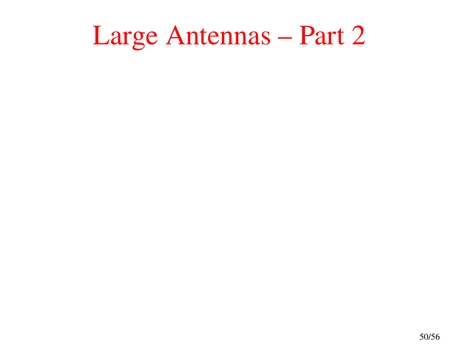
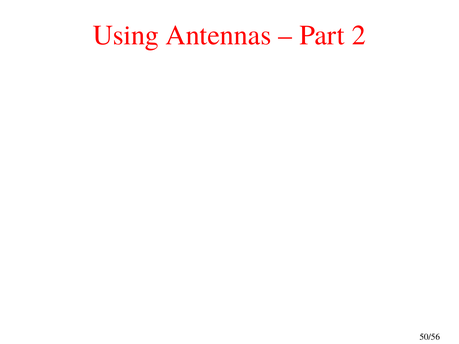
Large: Large -> Using (126, 35)
